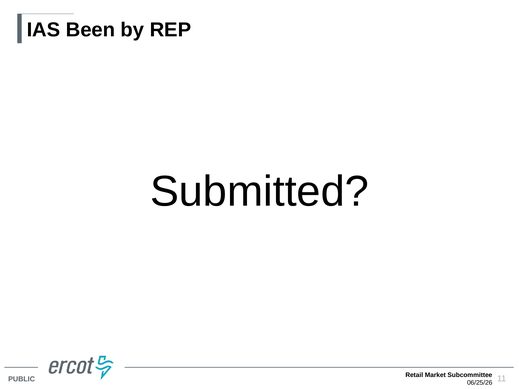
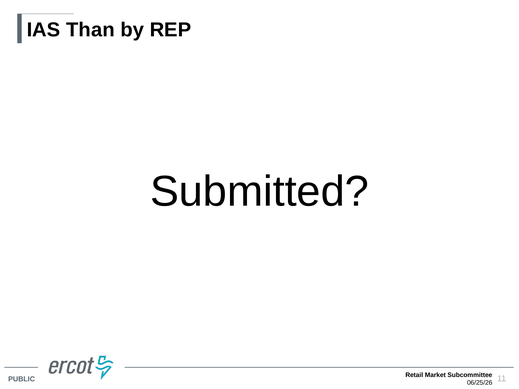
Been: Been -> Than (90, 30)
